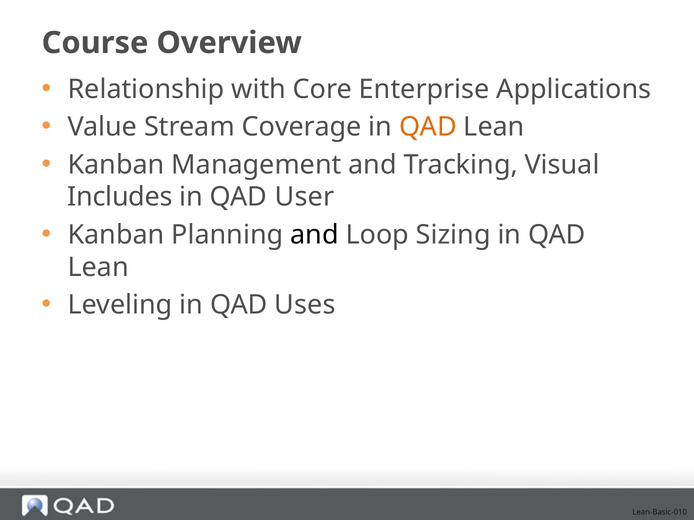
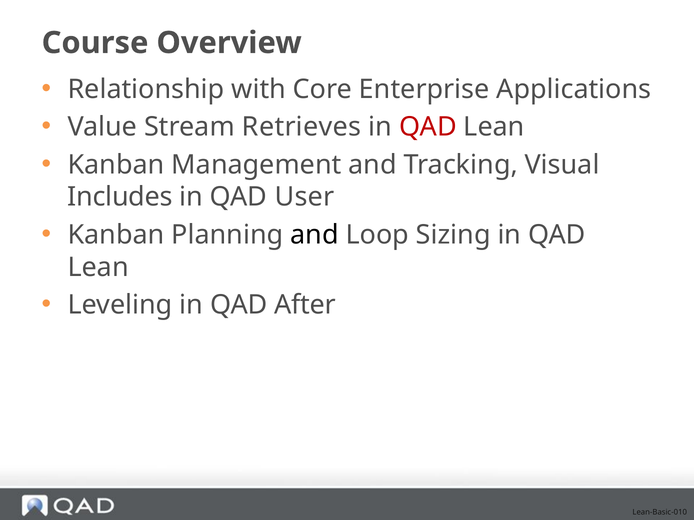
Coverage: Coverage -> Retrieves (302, 127)
QAD colour: orange -> red (428, 127)
Uses: Uses -> After (305, 305)
